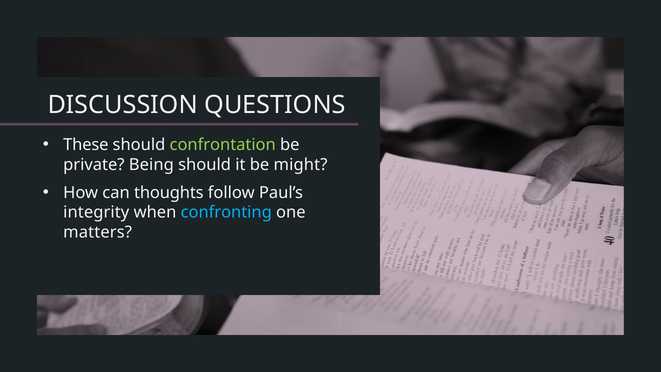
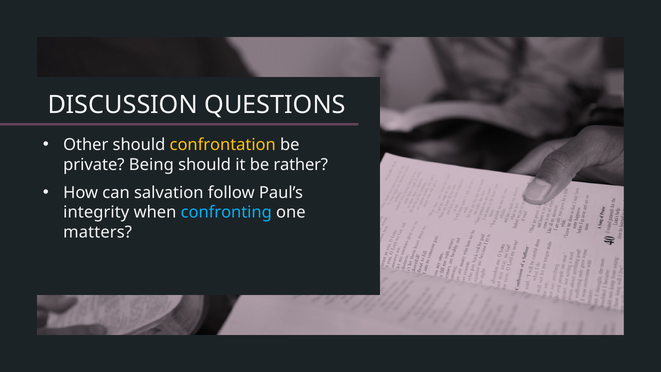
These: These -> Other (86, 145)
confrontation colour: light green -> yellow (223, 145)
might: might -> rather (301, 164)
thoughts: thoughts -> salvation (169, 193)
